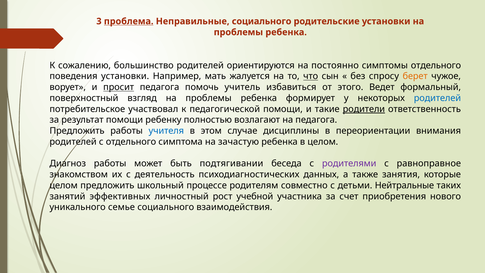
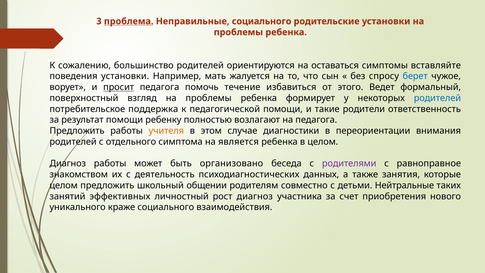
постоянно: постоянно -> оставаться (335, 65)
симптомы отдельного: отдельного -> вставляйте (436, 65)
что underline: present -> none (311, 76)
берет colour: orange -> blue (415, 76)
учитель: учитель -> течение (242, 87)
участвовал: участвовал -> поддержка (153, 109)
родители underline: present -> none (364, 109)
учителя colour: blue -> orange (166, 131)
дисциплины: дисциплины -> диагностики (291, 131)
зачастую: зачастую -> является (238, 142)
подтягивании: подтягивании -> организовано (231, 164)
процессе: процессе -> общении (207, 185)
рост учебной: учебной -> диагноз (255, 196)
семье: семье -> краже (122, 207)
